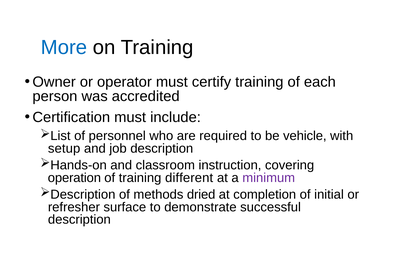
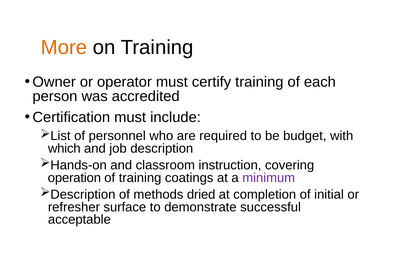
More colour: blue -> orange (64, 47)
vehicle: vehicle -> budget (305, 136)
setup: setup -> which (64, 149)
different: different -> coatings (189, 178)
description: description -> acceptable (79, 220)
